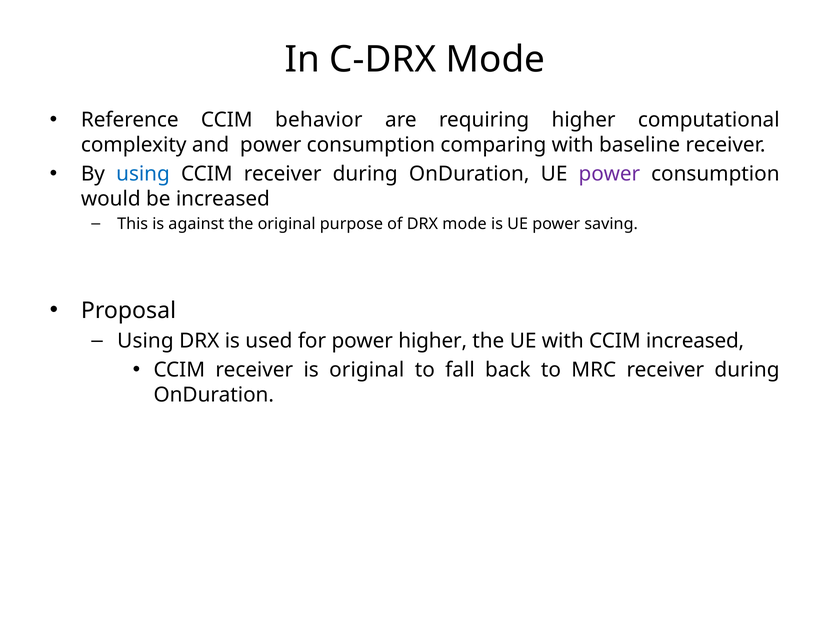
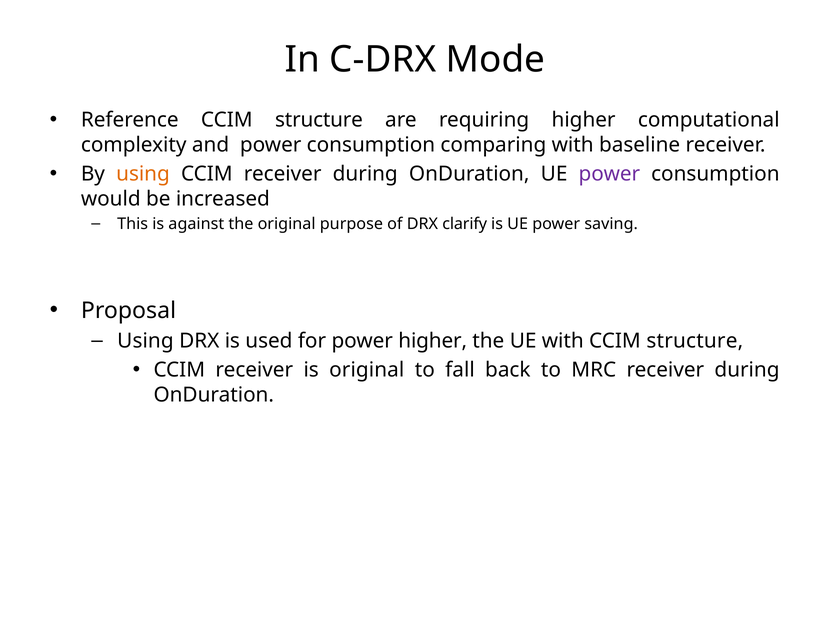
Reference CCIM behavior: behavior -> structure (319, 120)
using colour: blue -> orange (143, 174)
DRX mode: mode -> clarify (465, 224)
with CCIM increased: increased -> structure (695, 341)
